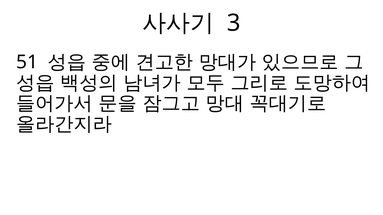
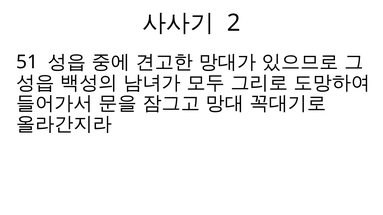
3: 3 -> 2 (234, 23)
